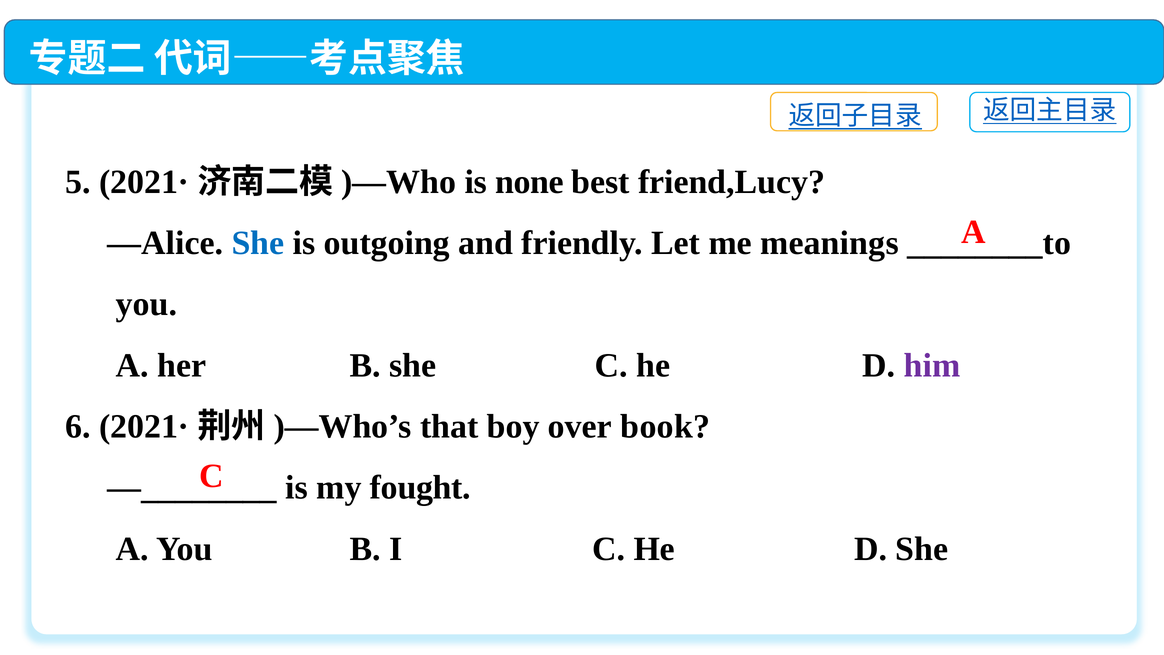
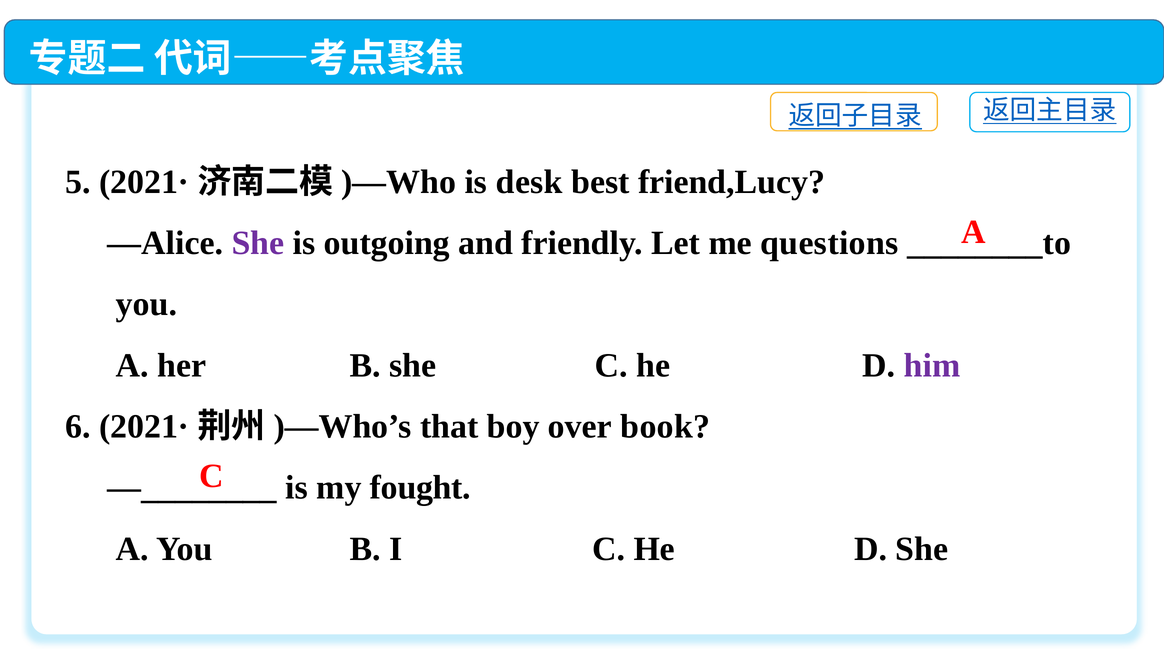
none: none -> desk (529, 182)
She colour: blue -> purple (258, 243)
meanings: meanings -> questions (829, 243)
